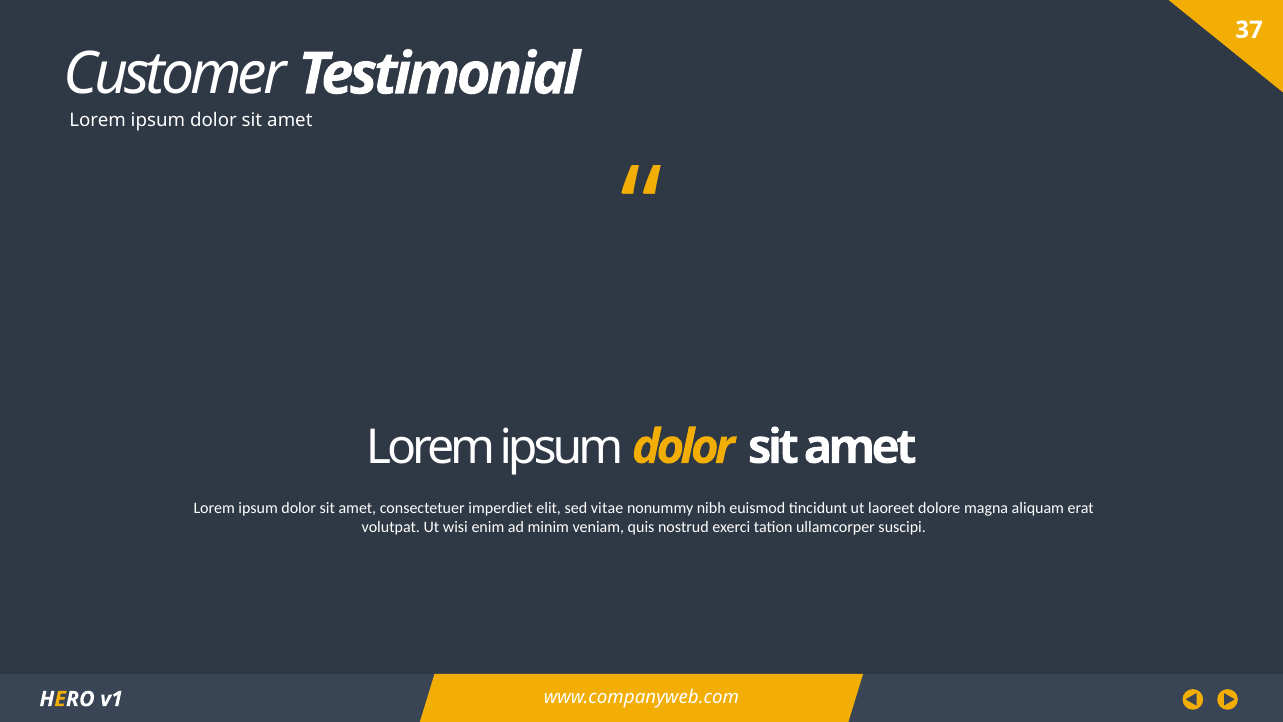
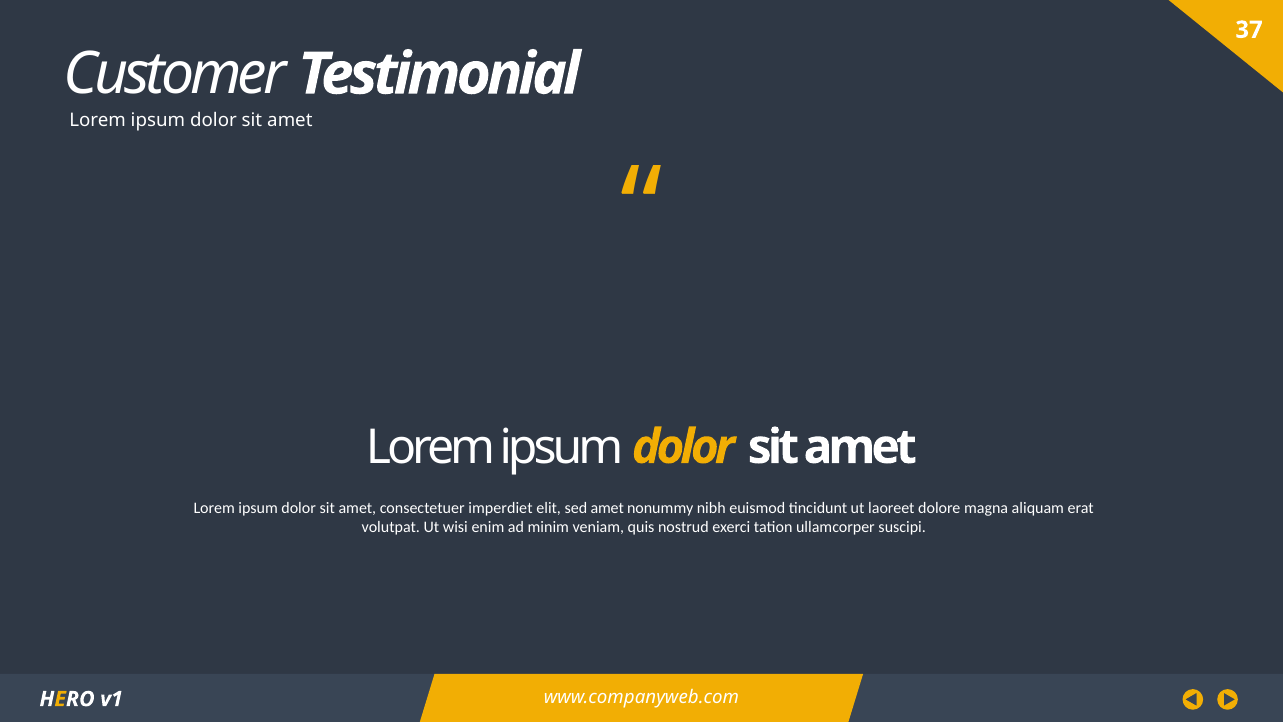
sed vitae: vitae -> amet (607, 508)
